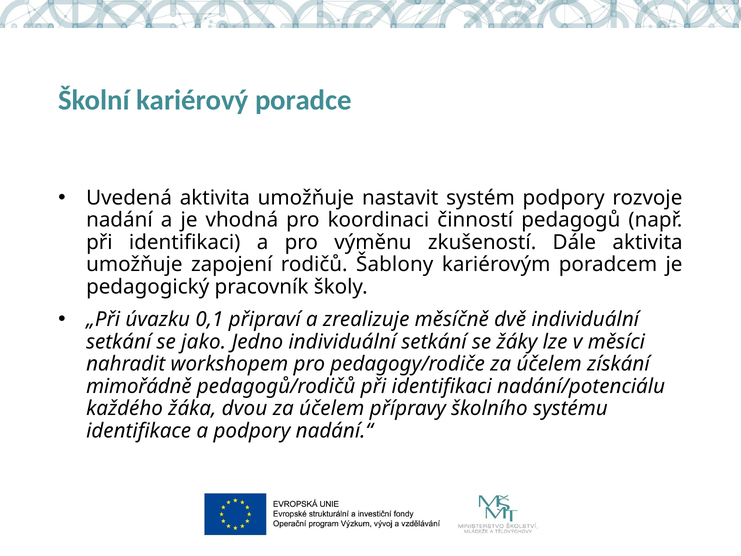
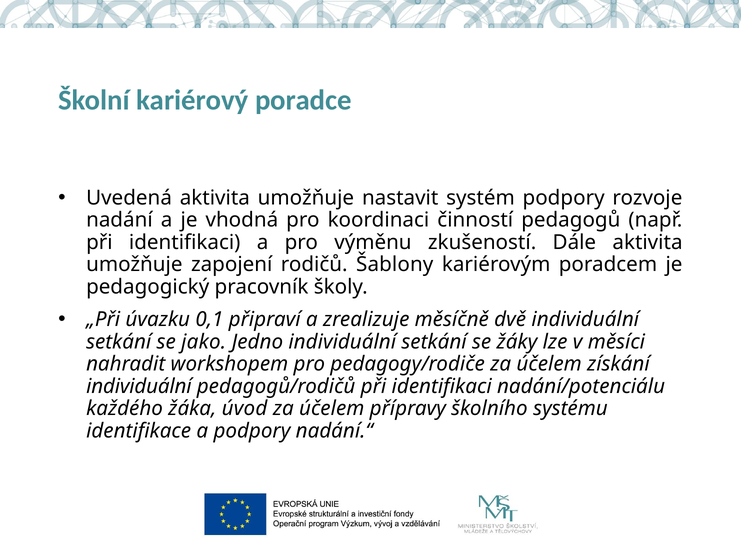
mimořádně: mimořádně -> individuální (139, 386)
dvou: dvou -> úvod (245, 408)
